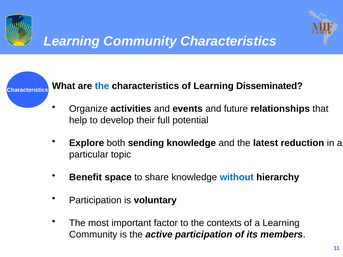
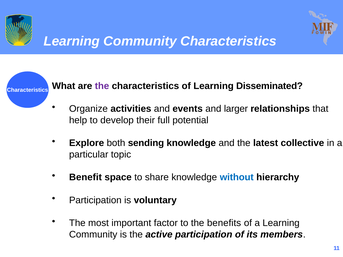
the colour: blue -> purple (102, 86)
future: future -> larger (236, 109)
reduction: reduction -> collective (302, 143)
contexts: contexts -> benefits (224, 223)
